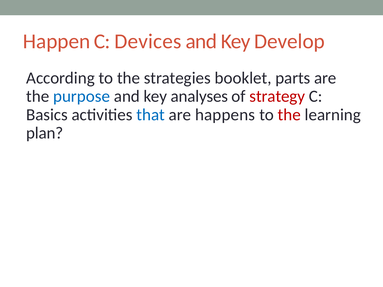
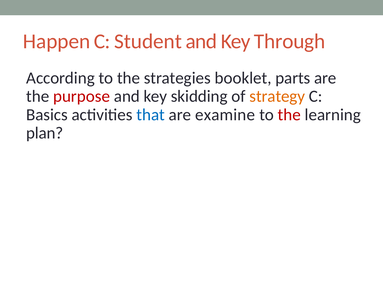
Devices: Devices -> Student (148, 41)
Develop: Develop -> Through (290, 41)
purpose colour: blue -> red (82, 96)
analyses: analyses -> skidding (199, 96)
strategy colour: red -> orange (277, 96)
happens: happens -> examine (225, 115)
